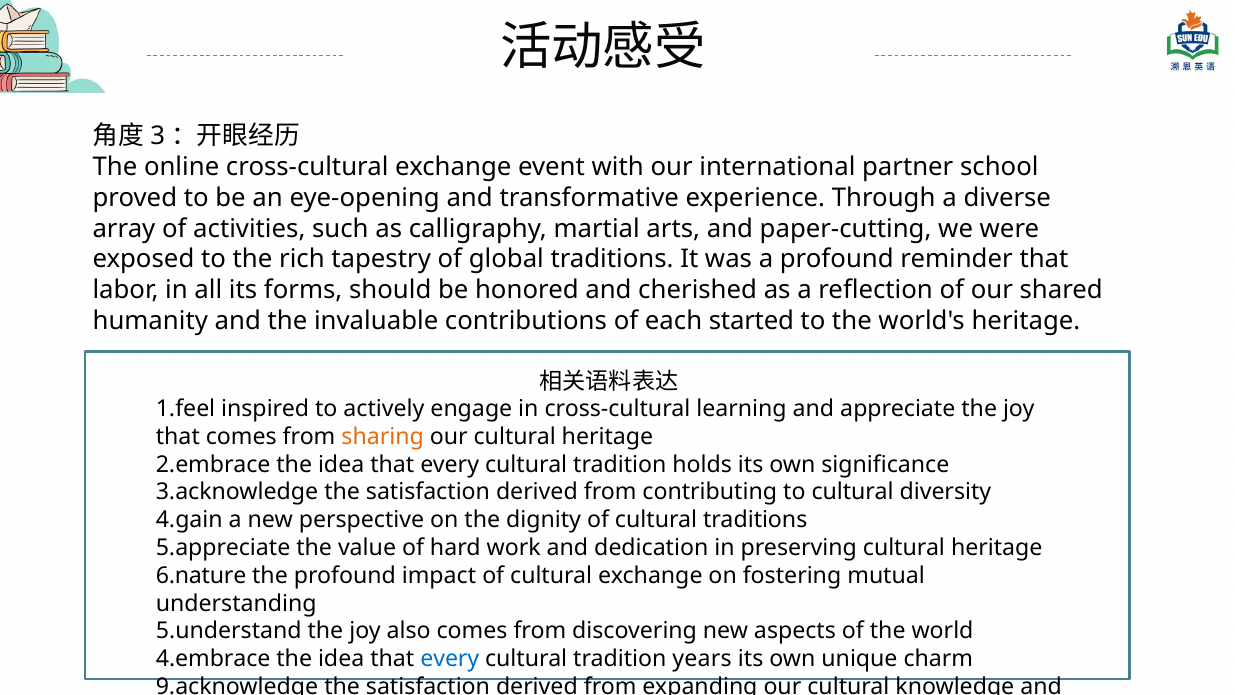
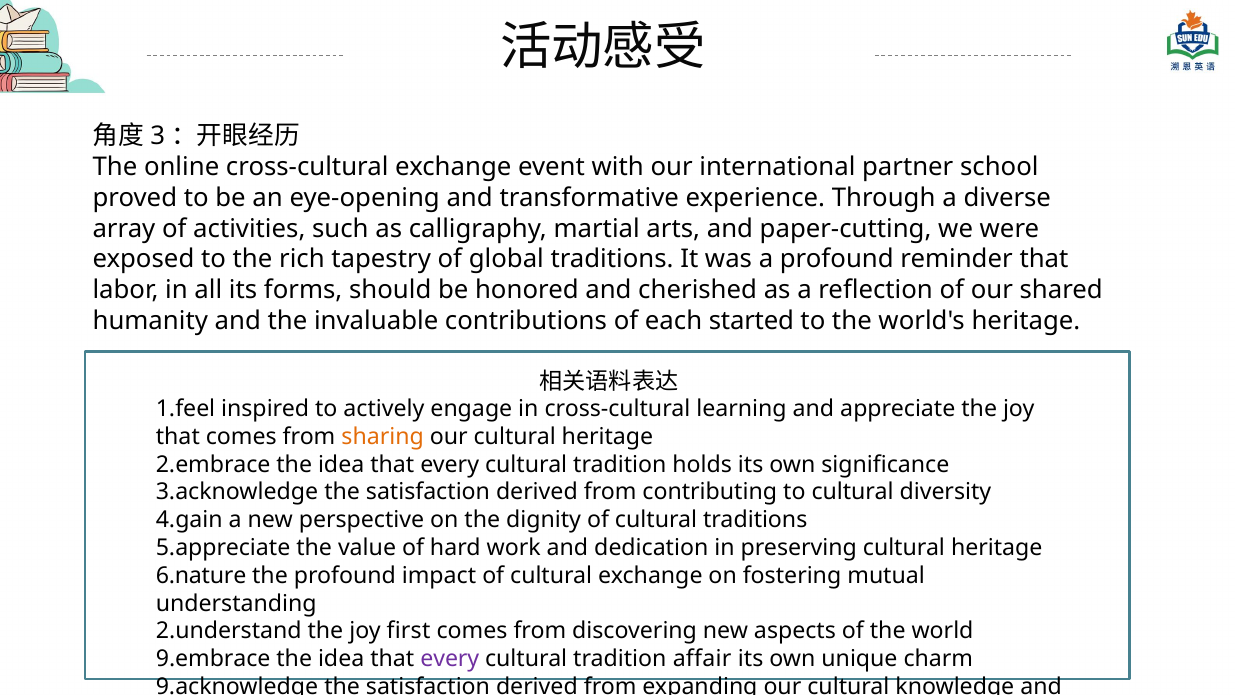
5.understand: 5.understand -> 2.understand (229, 631)
also: also -> first (408, 631)
4.embrace: 4.embrace -> 9.embrace (213, 659)
every colour: blue -> purple (450, 659)
years: years -> affair (702, 659)
